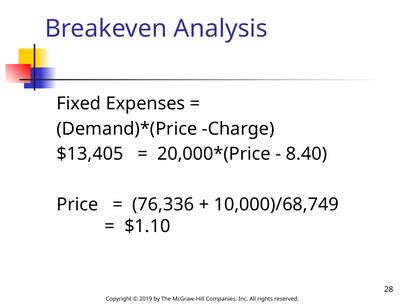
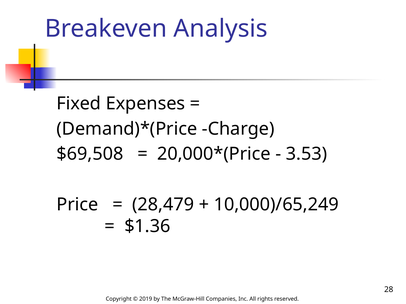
$13,405: $13,405 -> $69,508 (90, 154)
8.40: 8.40 -> 3.53 (307, 154)
76,336: 76,336 -> 28,479 (163, 205)
10,000)/68,749: 10,000)/68,749 -> 10,000)/65,249 (276, 205)
$1.10: $1.10 -> $1.36 (147, 226)
